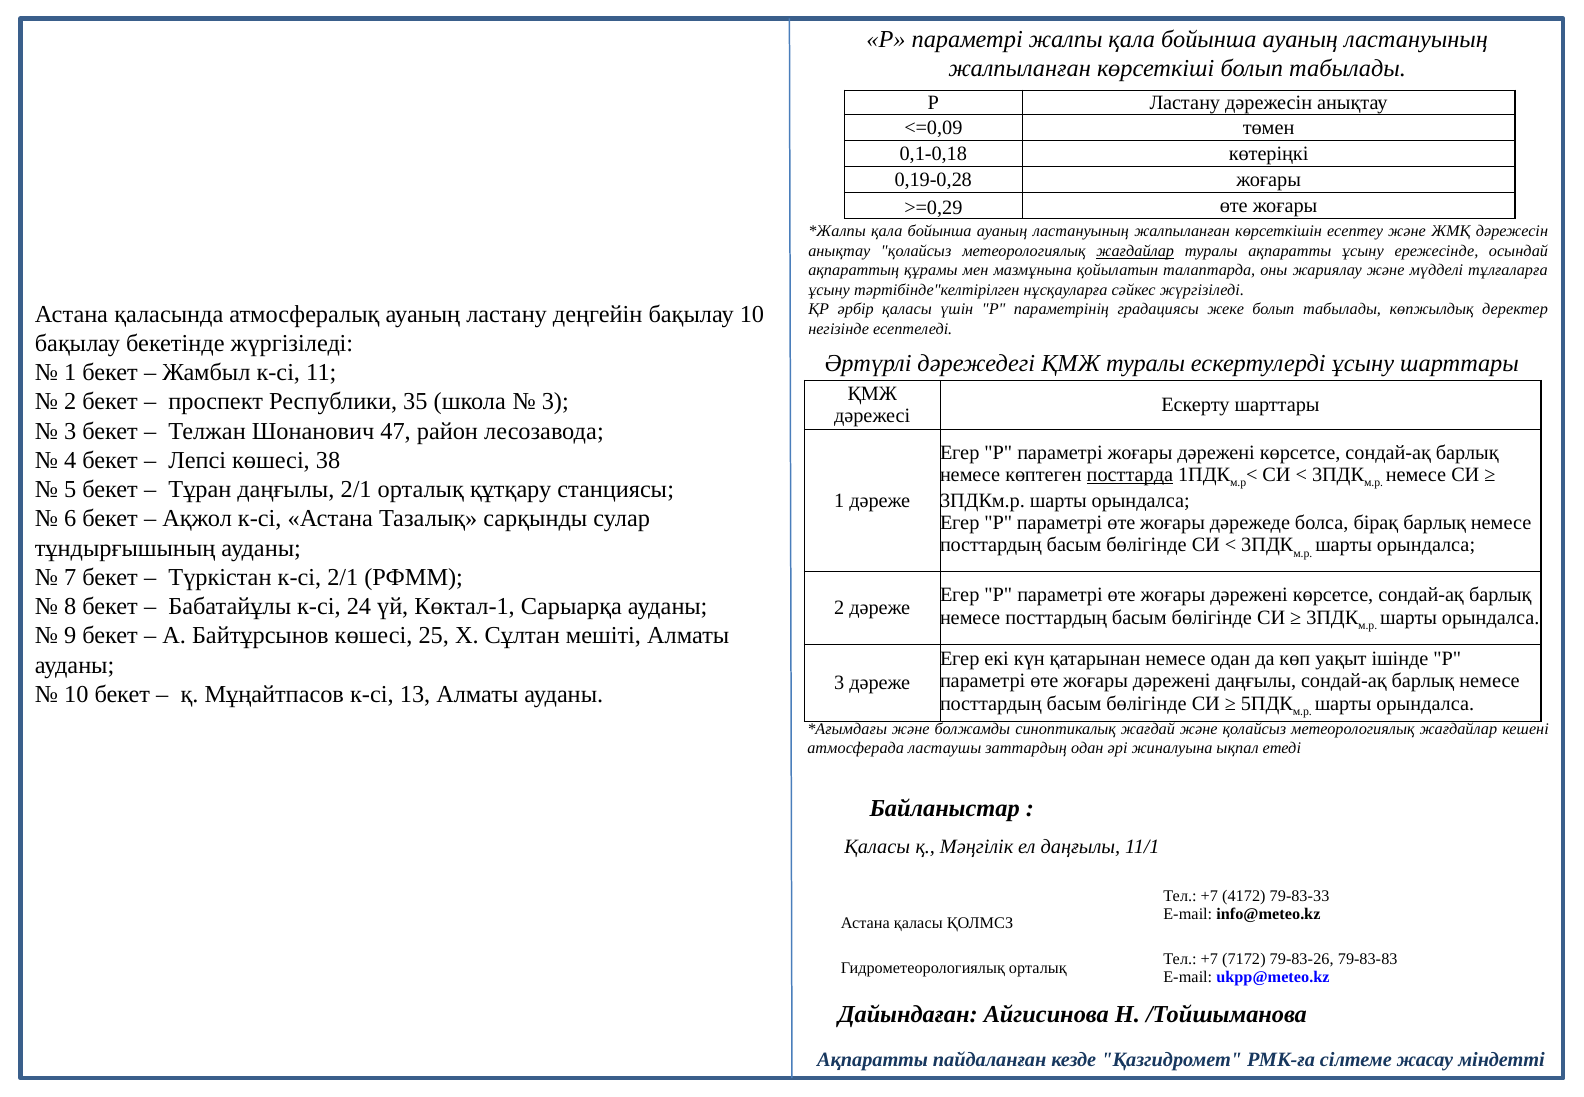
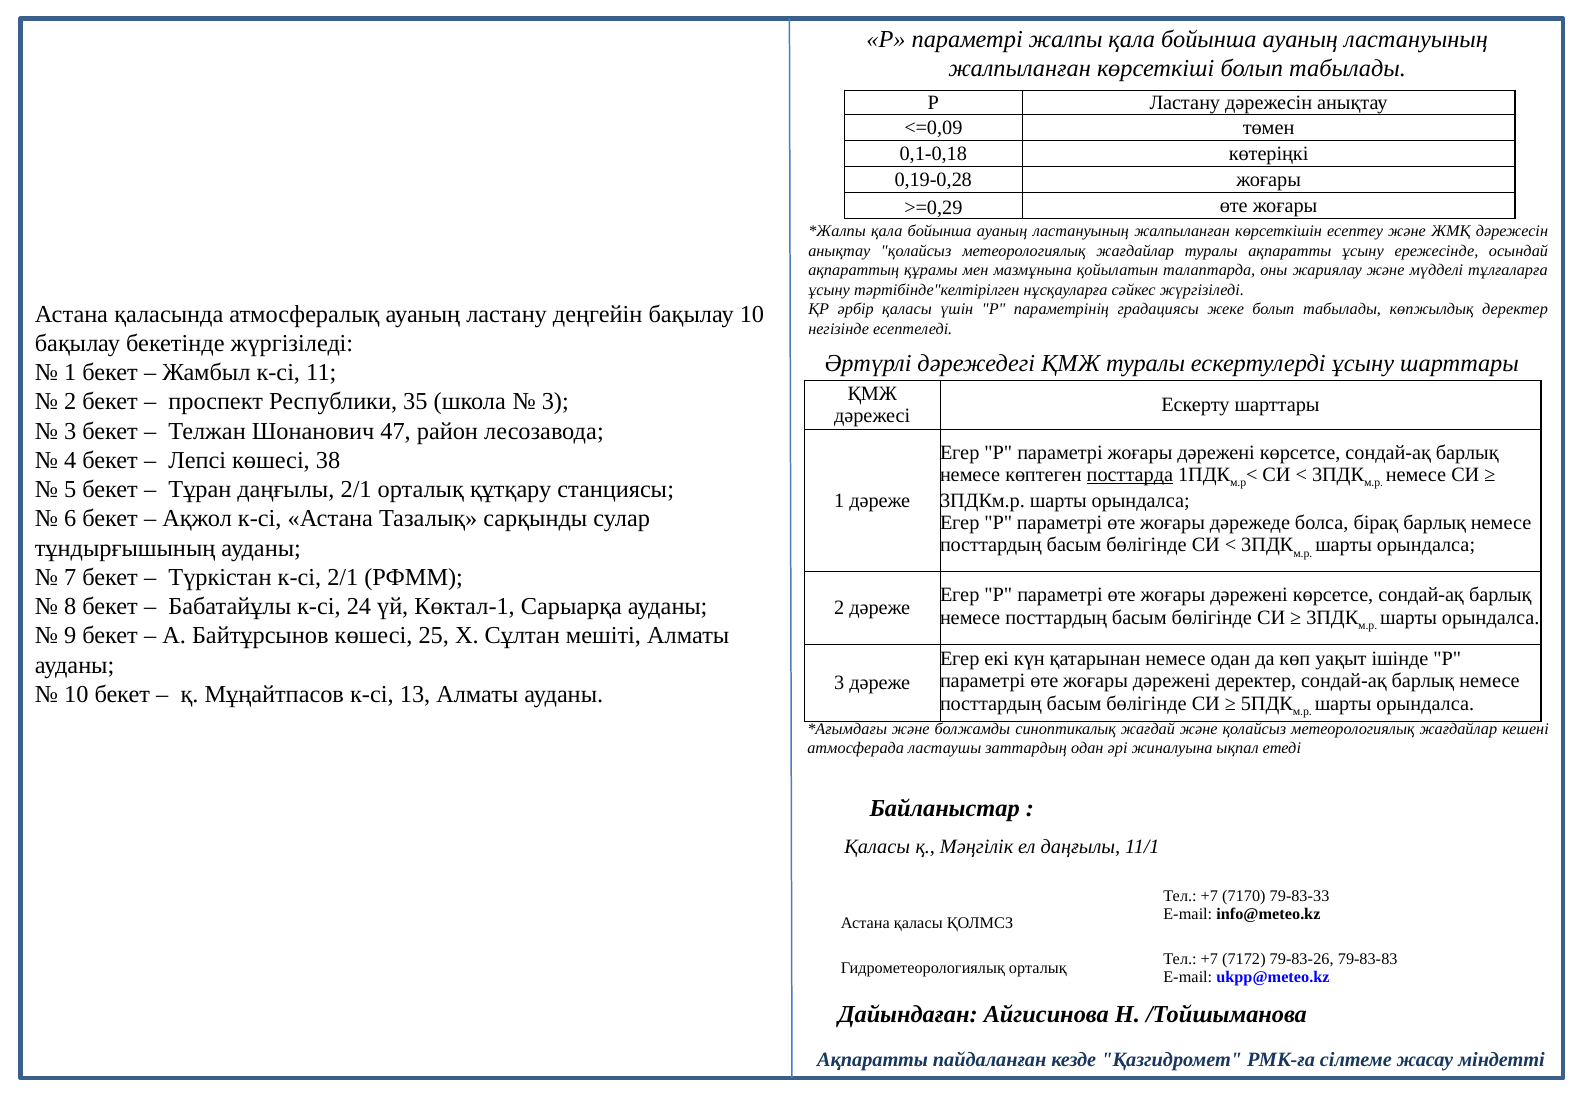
жағдайлар underline: present -> none (1135, 251)
дәрежені даңғылы: даңғылы -> деректер (1256, 681)
4172: 4172 -> 7170 (1244, 896)
